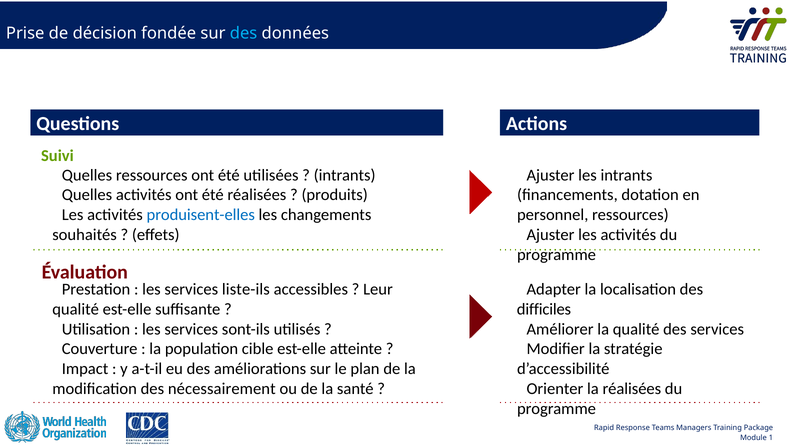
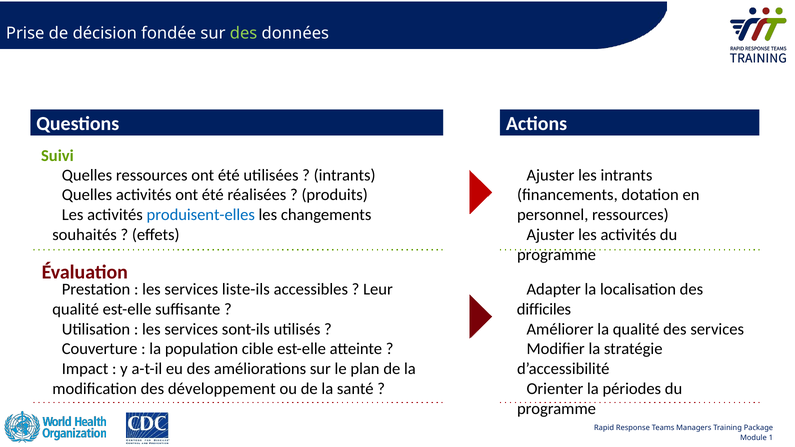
des colour: light blue -> light green (244, 33)
nécessairement: nécessairement -> développement (222, 389)
la réalisées: réalisées -> périodes (632, 389)
